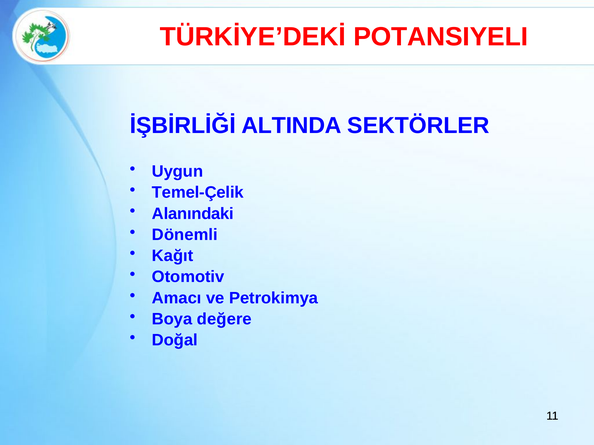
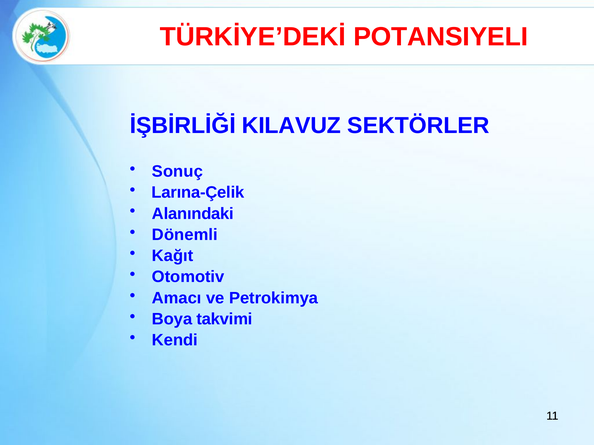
ALTINDA: ALTINDA -> KILAVUZ (291, 126)
Uygun: Uygun -> Sonuç (177, 172)
Temel-Çelik: Temel-Çelik -> Larına-Çelik (198, 193)
değere: değere -> takvimi (225, 319)
Doğal: Doğal -> Kendi (175, 341)
